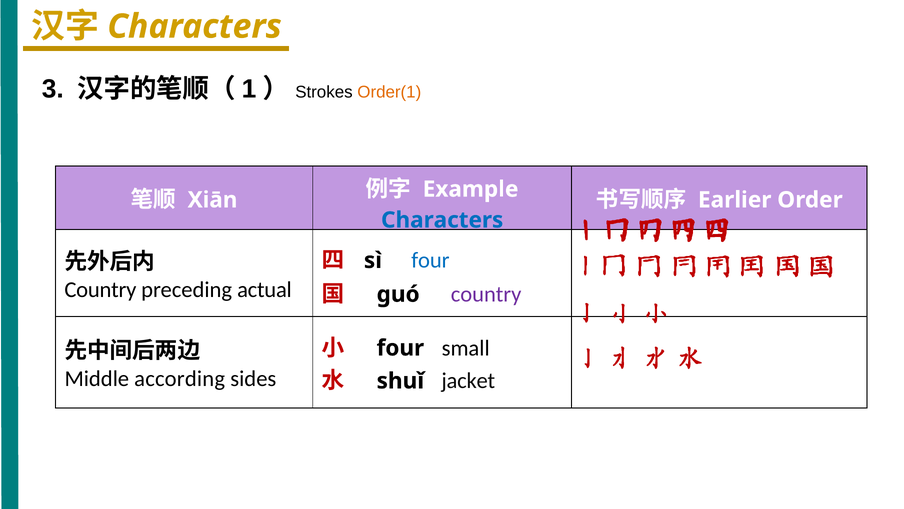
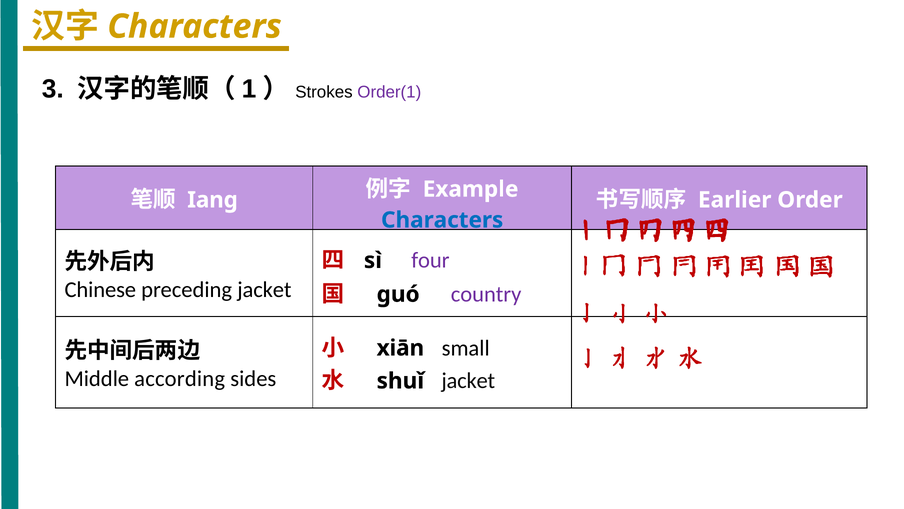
Order(1 colour: orange -> purple (389, 92)
Xiān: Xiān -> Ianɡ (213, 200)
four colour: blue -> purple (430, 260)
Country: Country -> Chinese (100, 289)
preceding actual: actual -> jacket (264, 289)
four: four -> xiān (400, 348)
